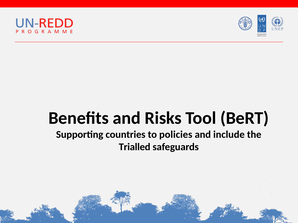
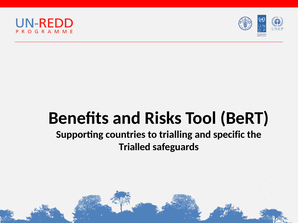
policies: policies -> trialling (176, 135)
include: include -> specific (229, 135)
